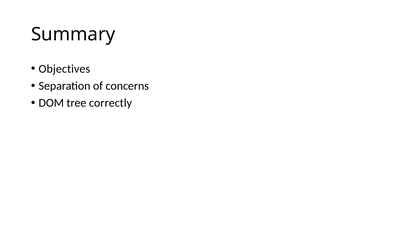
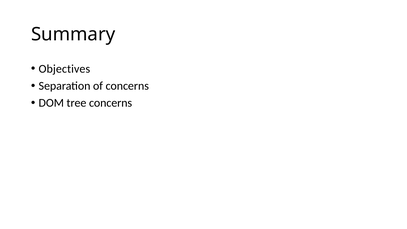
tree correctly: correctly -> concerns (111, 103)
